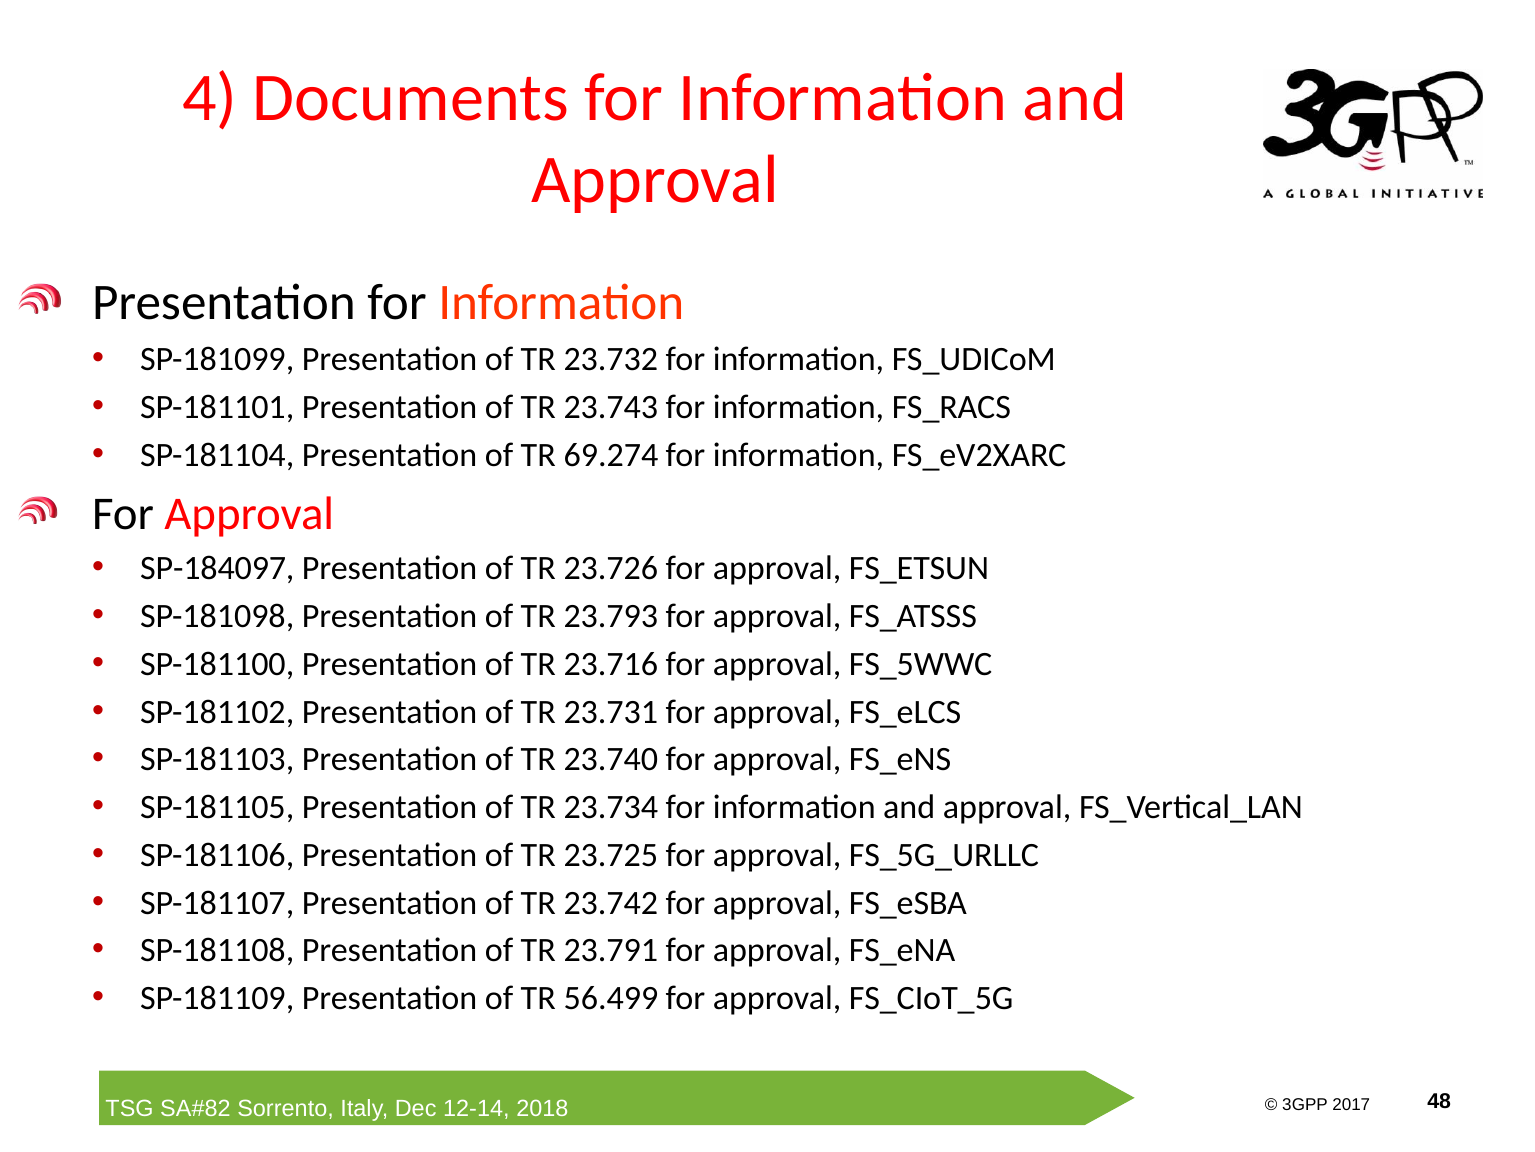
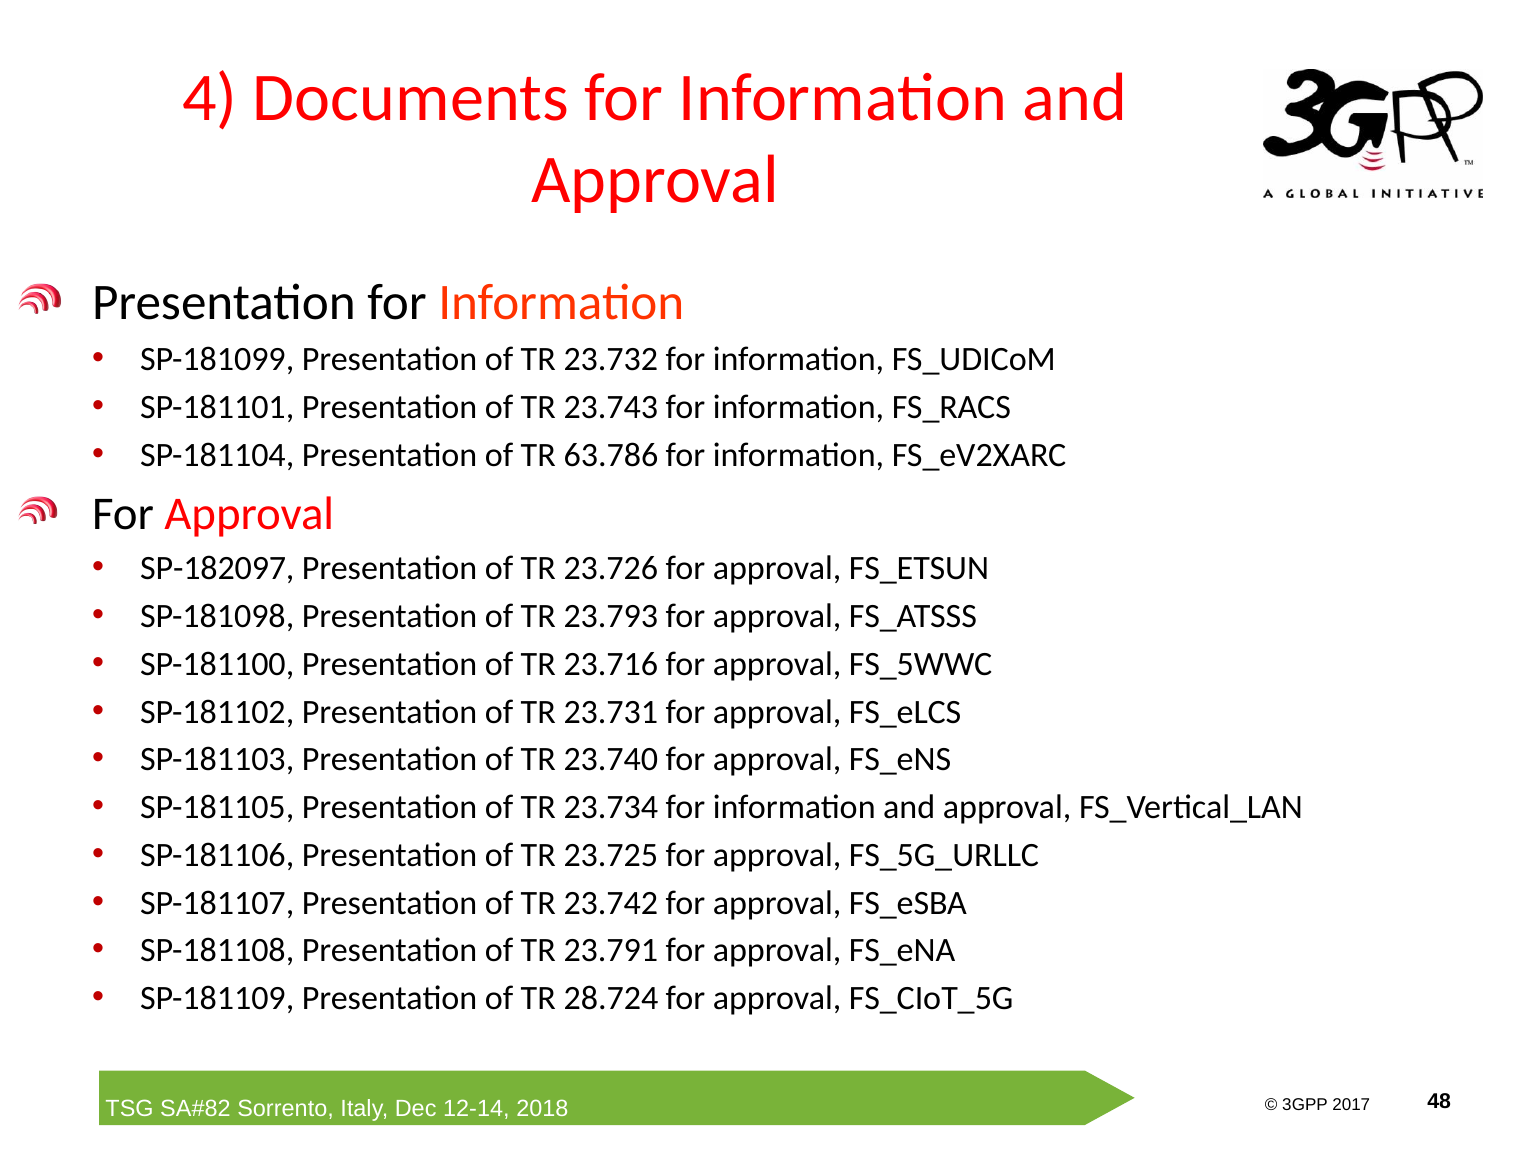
69.274: 69.274 -> 63.786 (611, 455)
SP-184097: SP-184097 -> SP-182097 (217, 568)
56.499: 56.499 -> 28.724 (611, 998)
